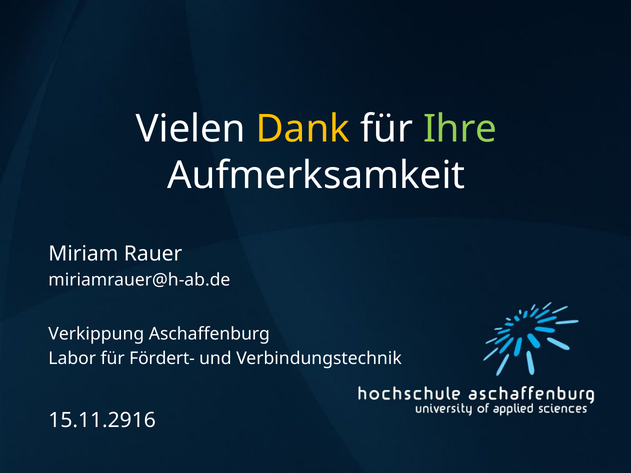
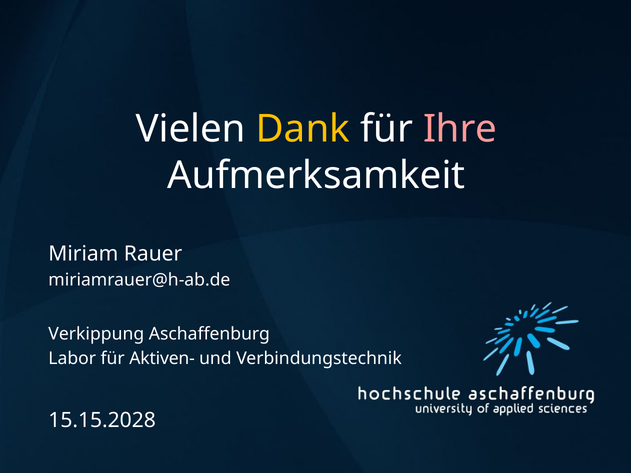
Ihre colour: light green -> pink (460, 129)
Fördert-: Fördert- -> Aktiven- (162, 359)
15.11.2916: 15.11.2916 -> 15.15.2028 (102, 421)
